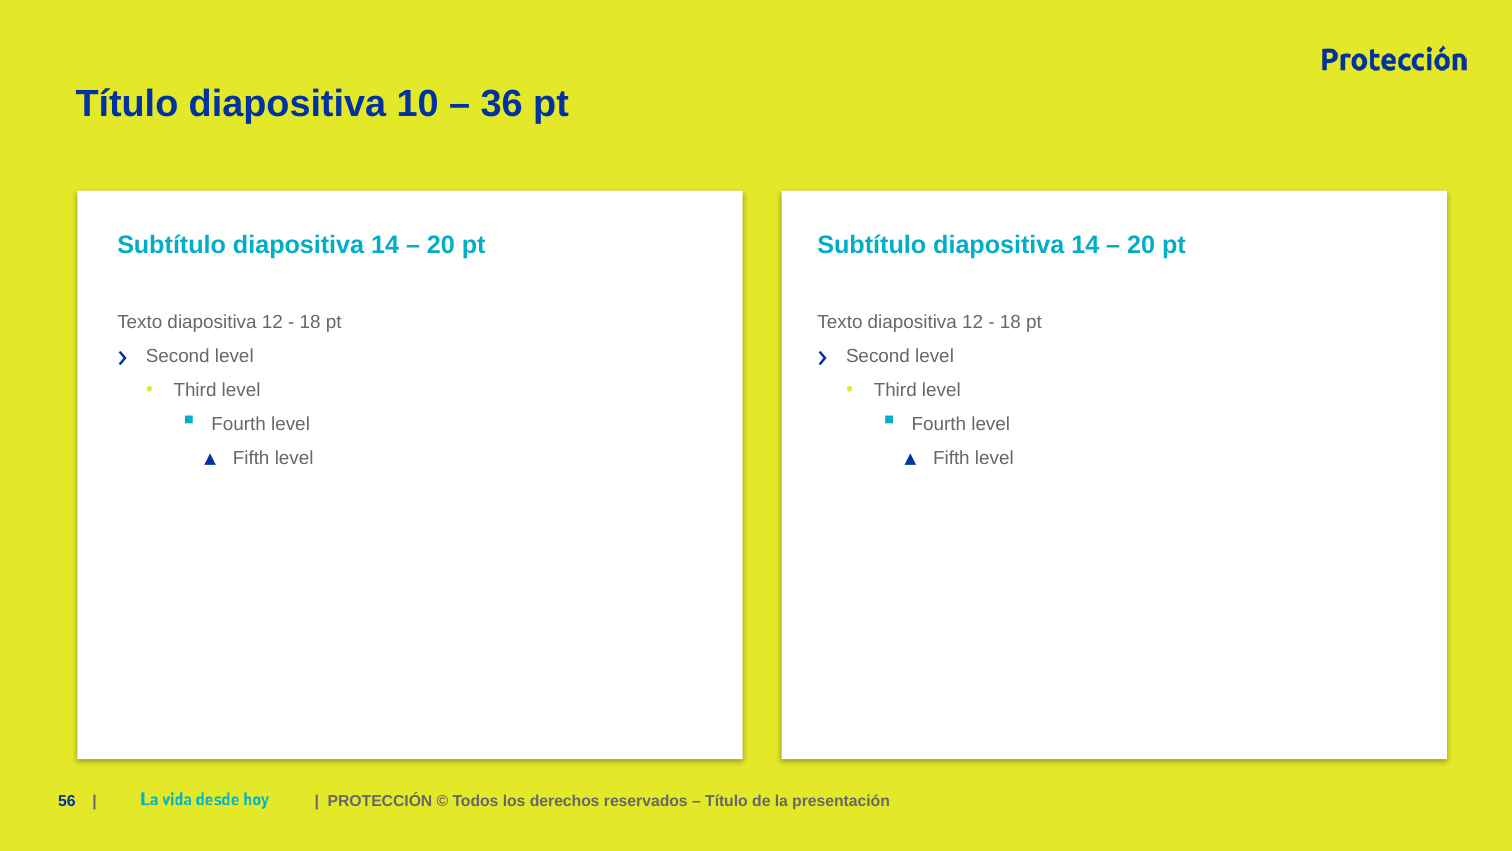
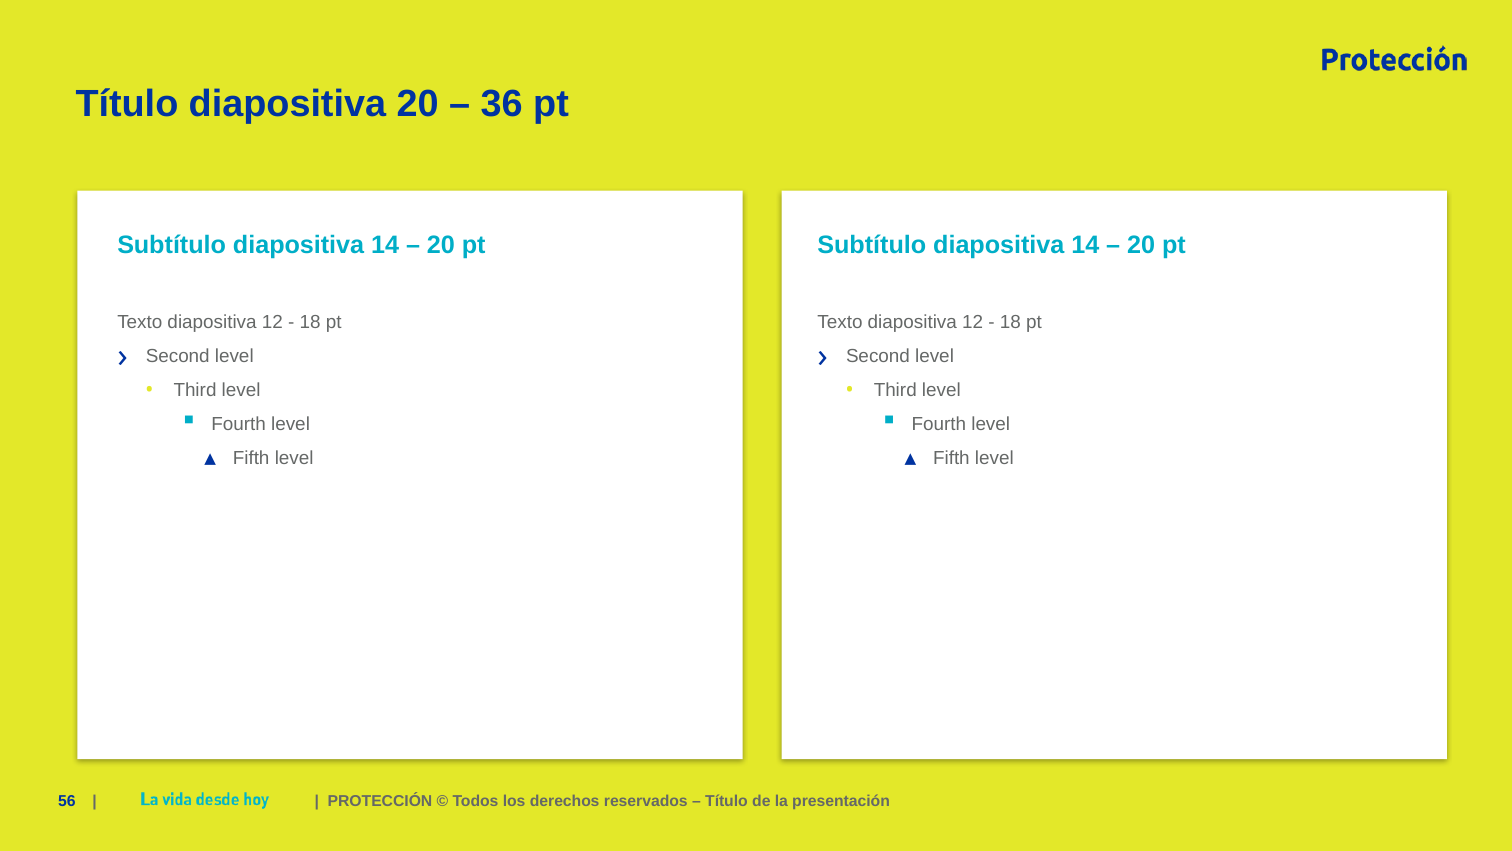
diapositiva 10: 10 -> 20 (418, 104)
